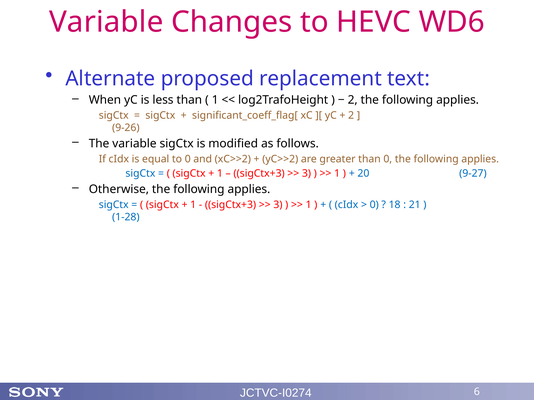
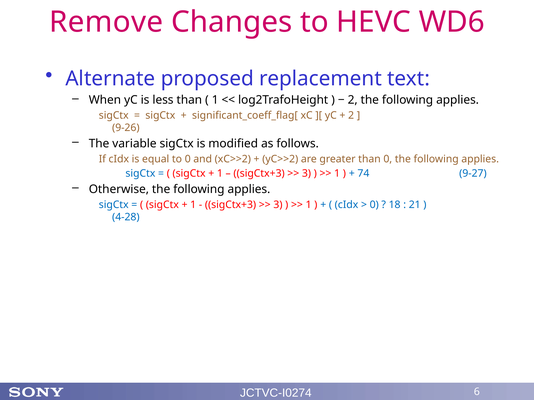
Variable: Variable -> Remove (106, 22)
20: 20 -> 74 (363, 174)
1‑28: 1‑28 -> 4‑28 (126, 217)
